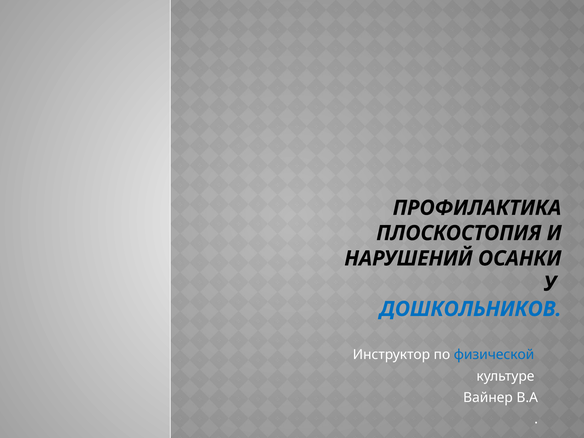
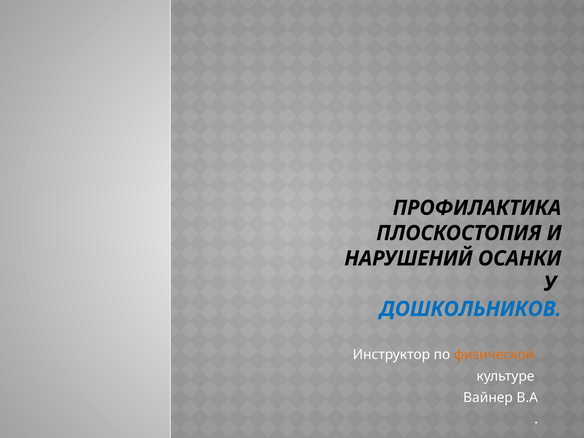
физической colour: blue -> orange (494, 355)
